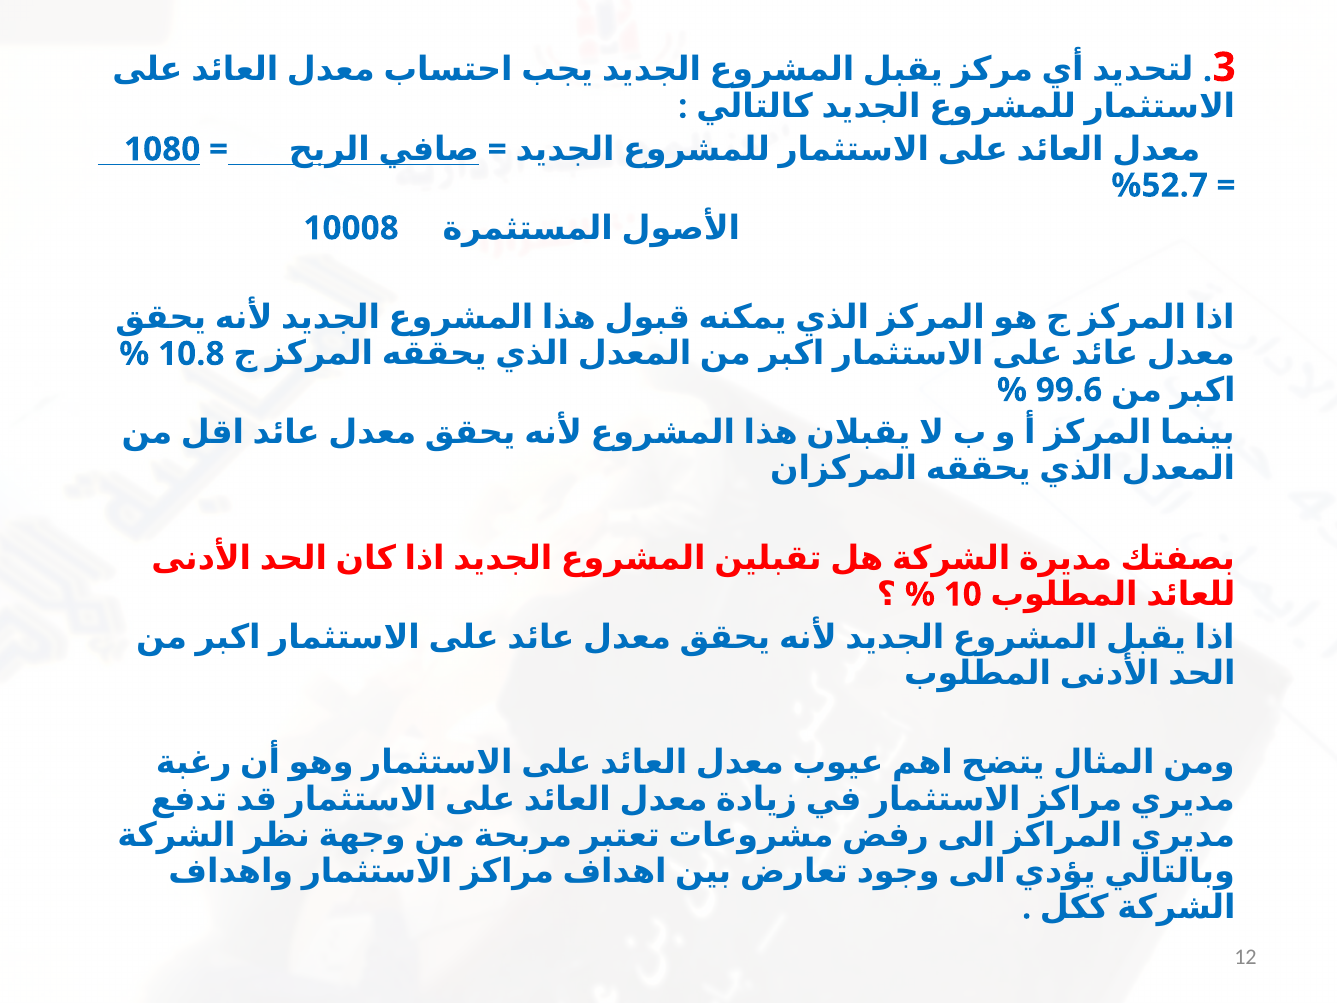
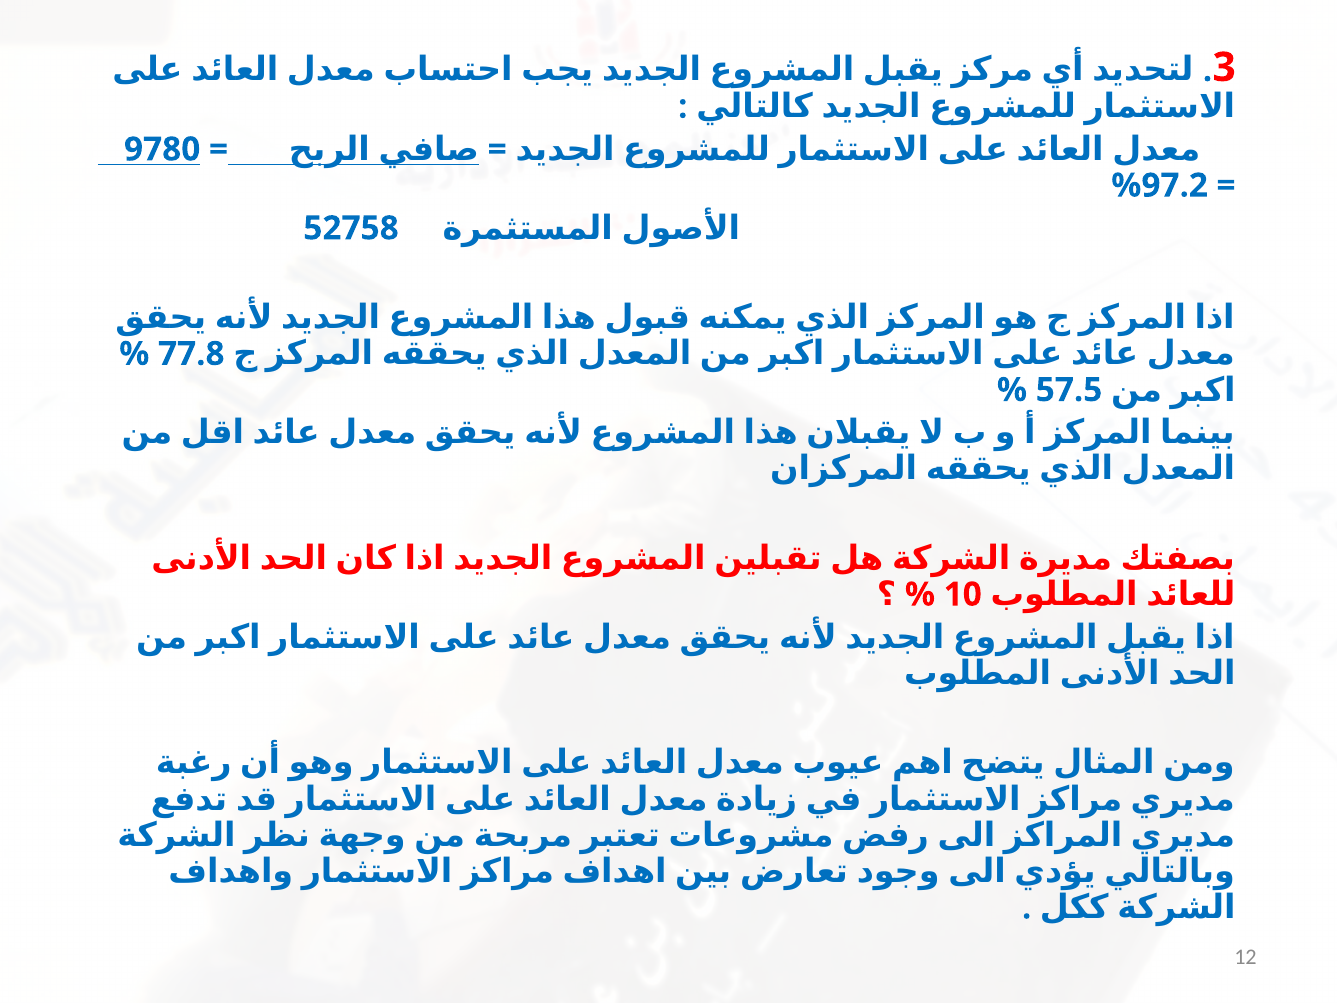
1080: 1080 -> 9780 (162, 149)
52.7: 52.7 -> 97.2 (1175, 185)
10008: 10008 -> 52758 (351, 228)
10.8: 10.8 -> 77.8 (191, 354)
99.6: 99.6 -> 57.5 (1069, 390)
